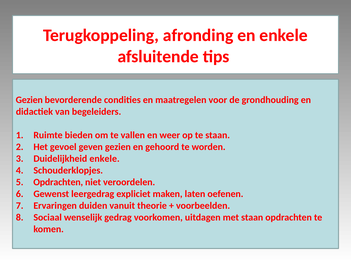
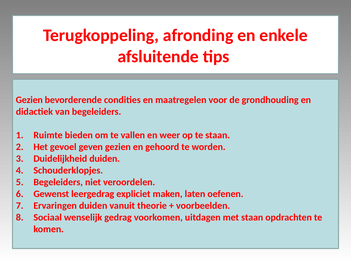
Duidelijkheid enkele: enkele -> duiden (105, 158)
Opdrachten: Opdrachten -> Begeleiders (58, 182)
